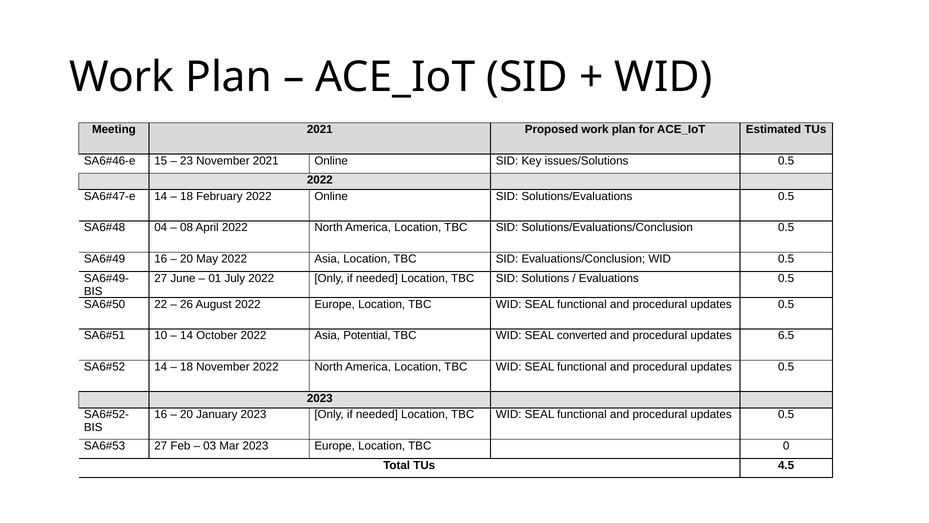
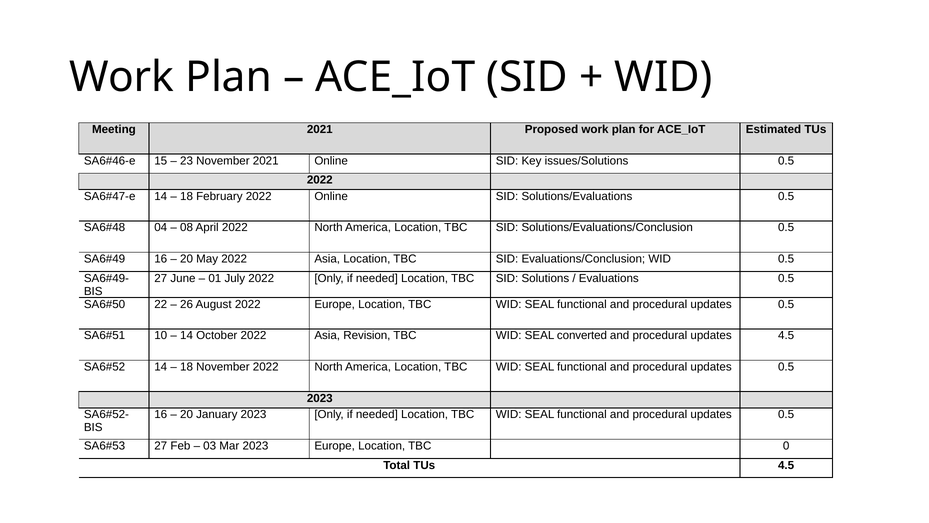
Potential: Potential -> Revision (367, 335)
updates 6.5: 6.5 -> 4.5 (786, 335)
